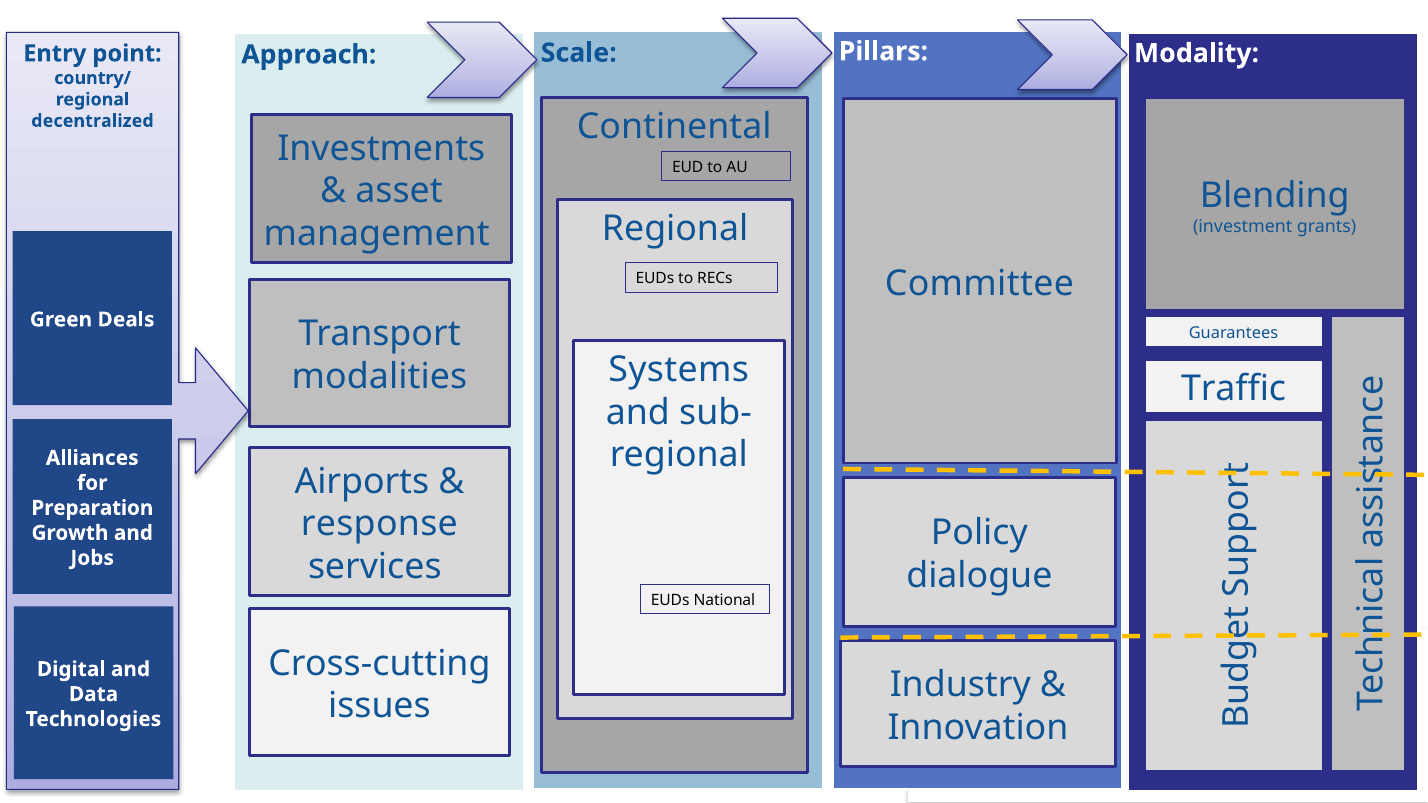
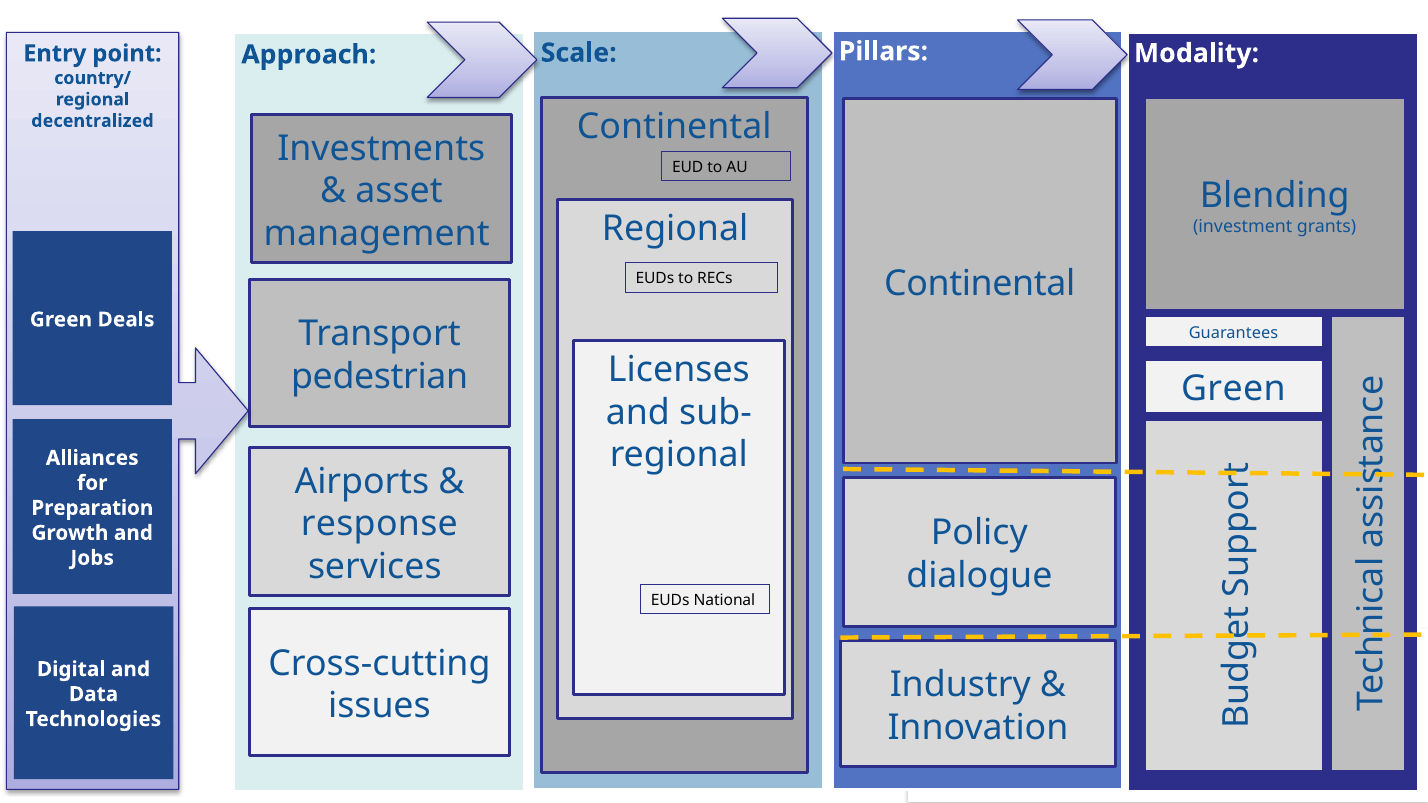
Committee: Committee -> Continental (980, 283)
Systems: Systems -> Licenses (679, 370)
modalities: modalities -> pedestrian (380, 377)
Traffic: Traffic -> Green (1233, 389)
